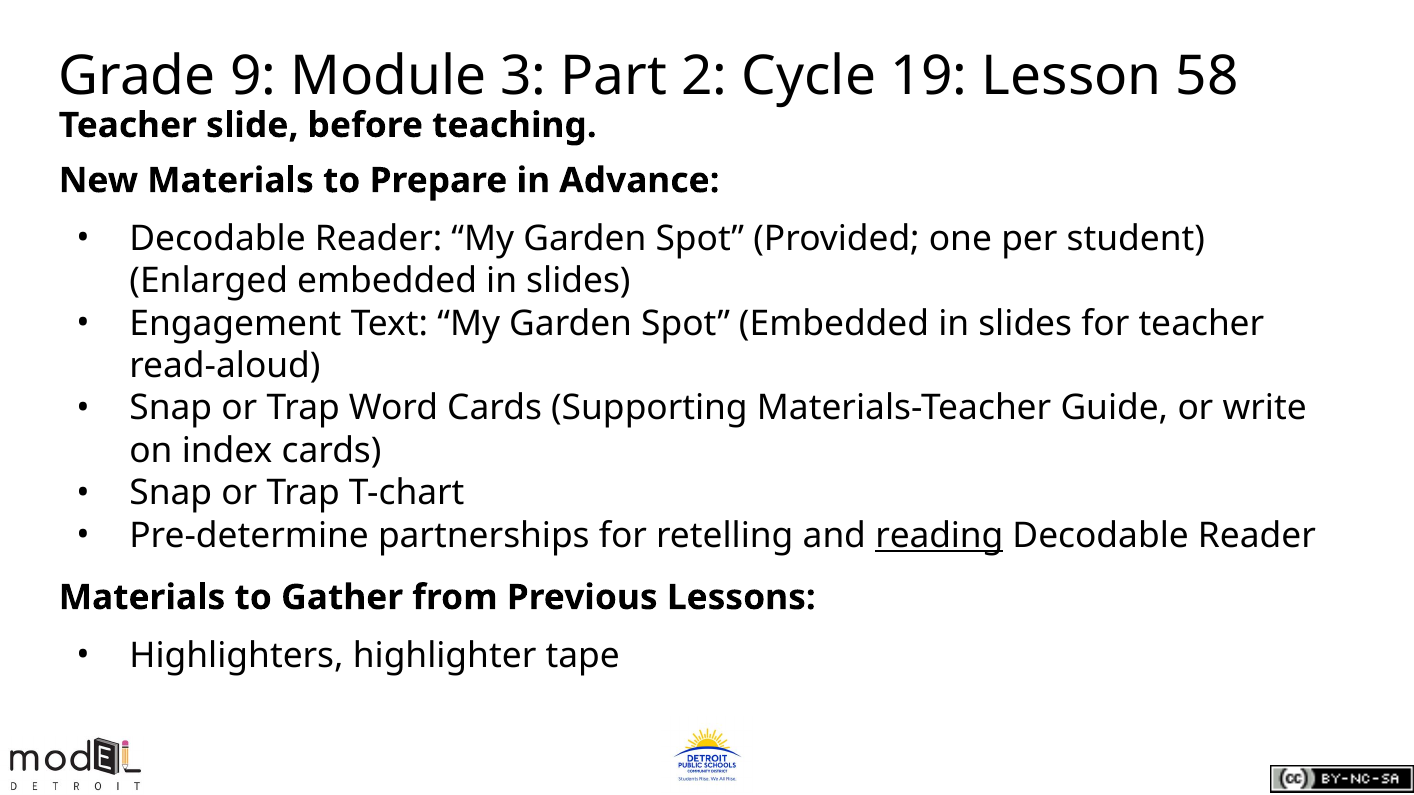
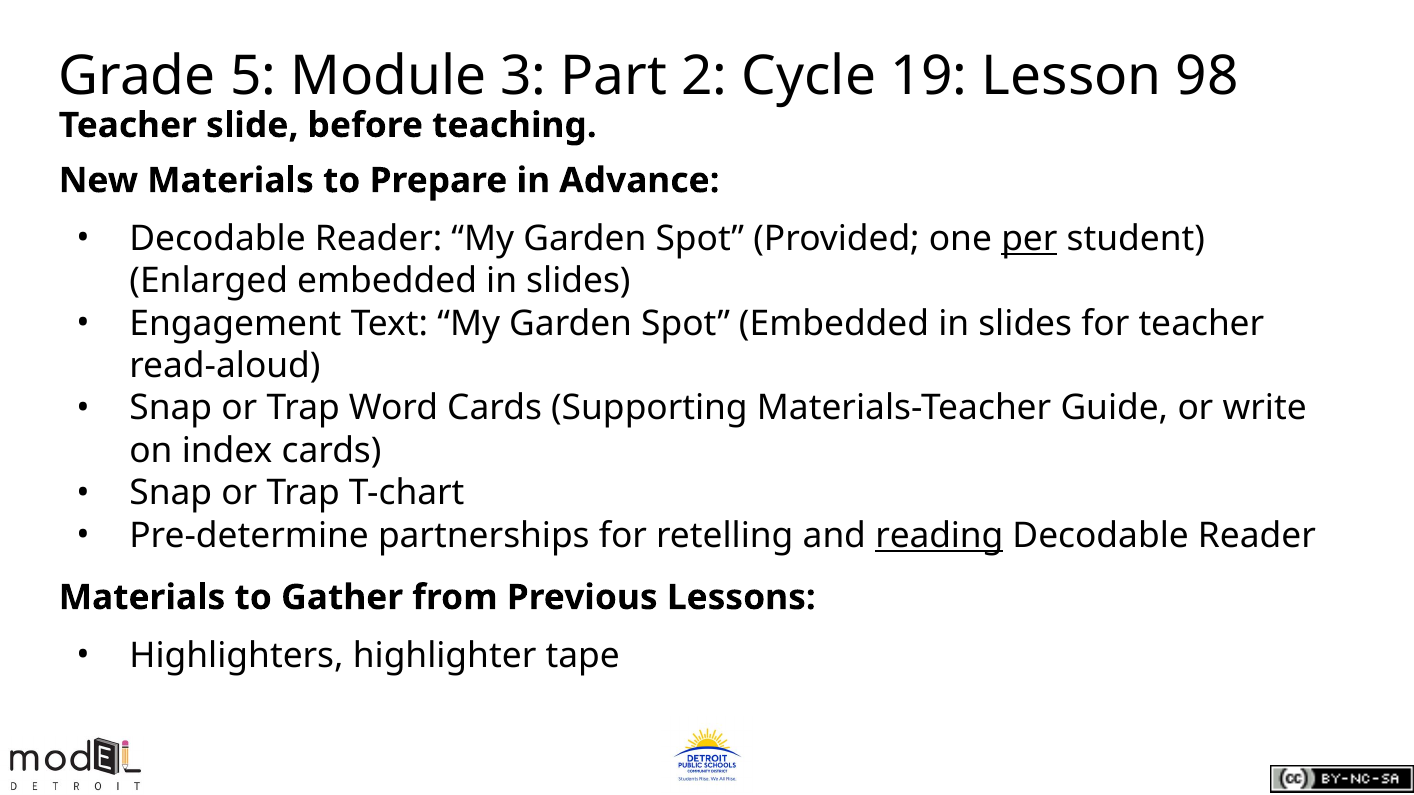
9: 9 -> 5 (253, 76)
58: 58 -> 98 (1207, 76)
per underline: none -> present (1029, 239)
